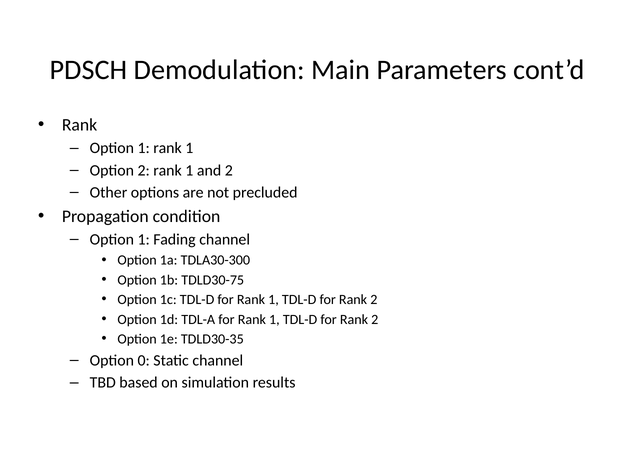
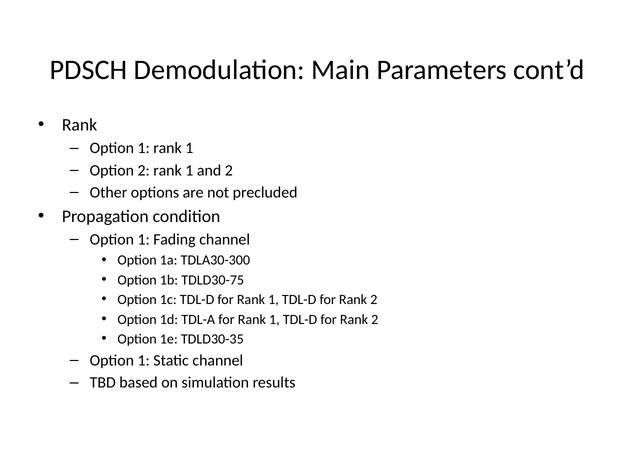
0: 0 -> 1 (144, 361)
